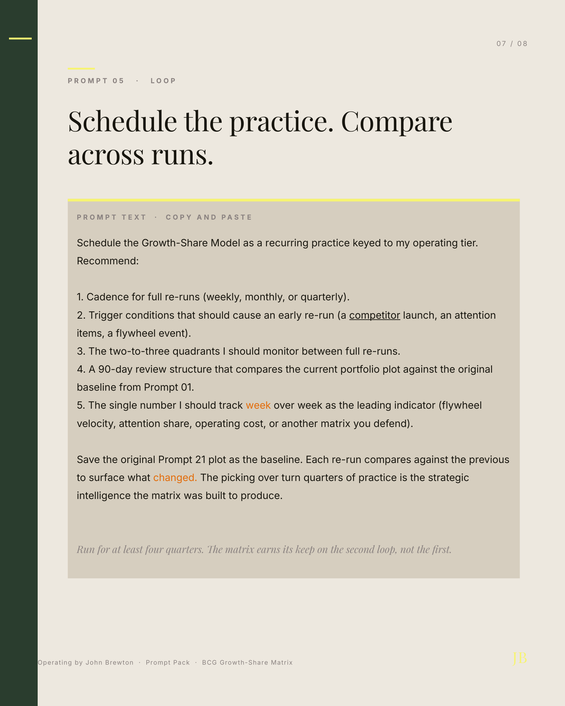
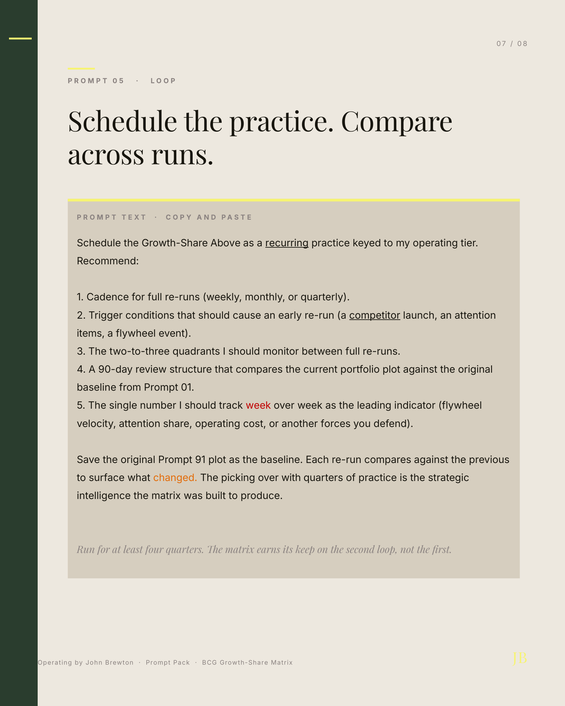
Model: Model -> Above (226, 243)
recurring underline: none -> present (287, 243)
week colour: orange -> red (258, 406)
another matrix: matrix -> forces (336, 424)
21: 21 -> 91 (200, 460)
turn: turn -> with (291, 478)
